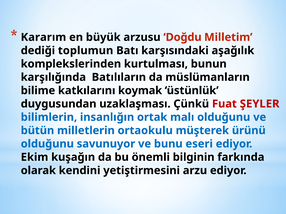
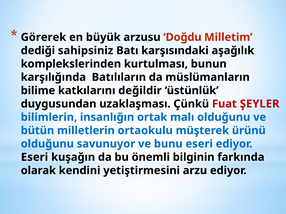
Kararım: Kararım -> Görerek (43, 37)
toplumun: toplumun -> sahipsiniz (86, 51)
koymak: koymak -> değildir (140, 91)
Ekim: Ekim -> Eseri (34, 157)
